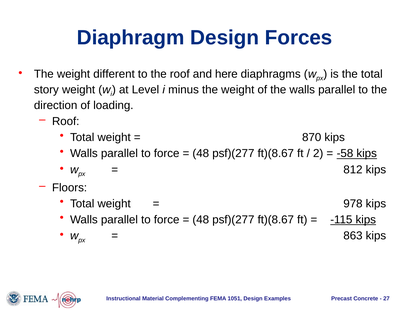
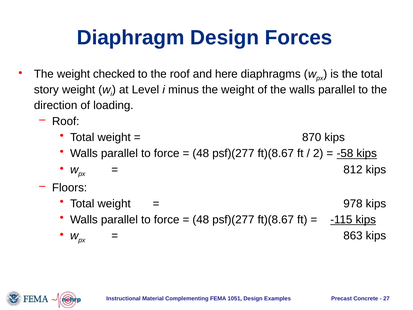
different: different -> checked (114, 74)
